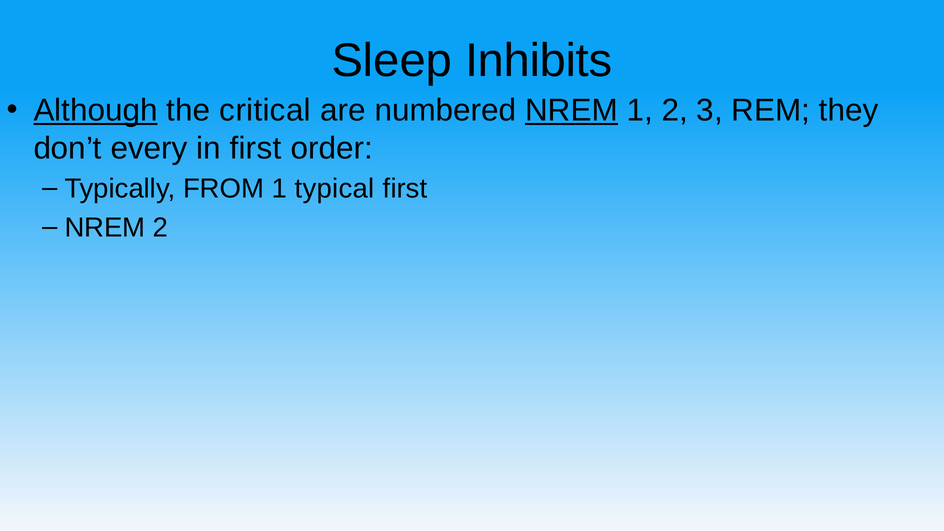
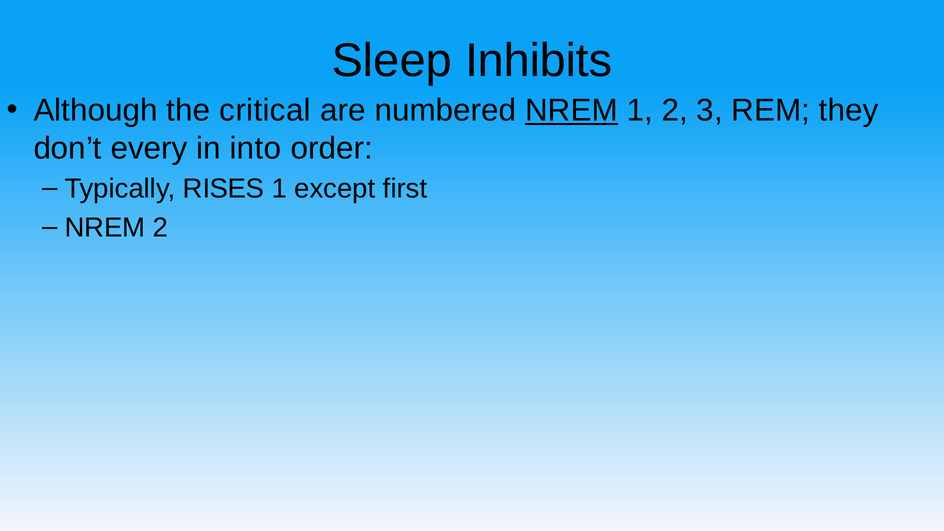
Although underline: present -> none (96, 110)
in first: first -> into (255, 148)
FROM: FROM -> RISES (224, 189)
typical: typical -> except (335, 189)
